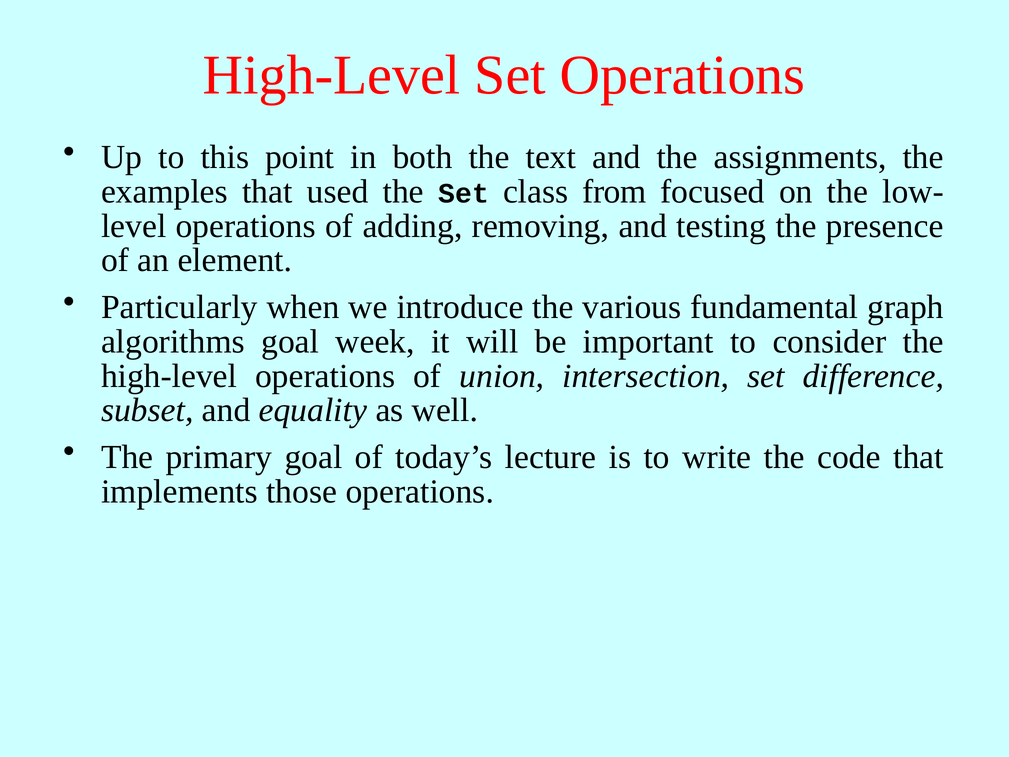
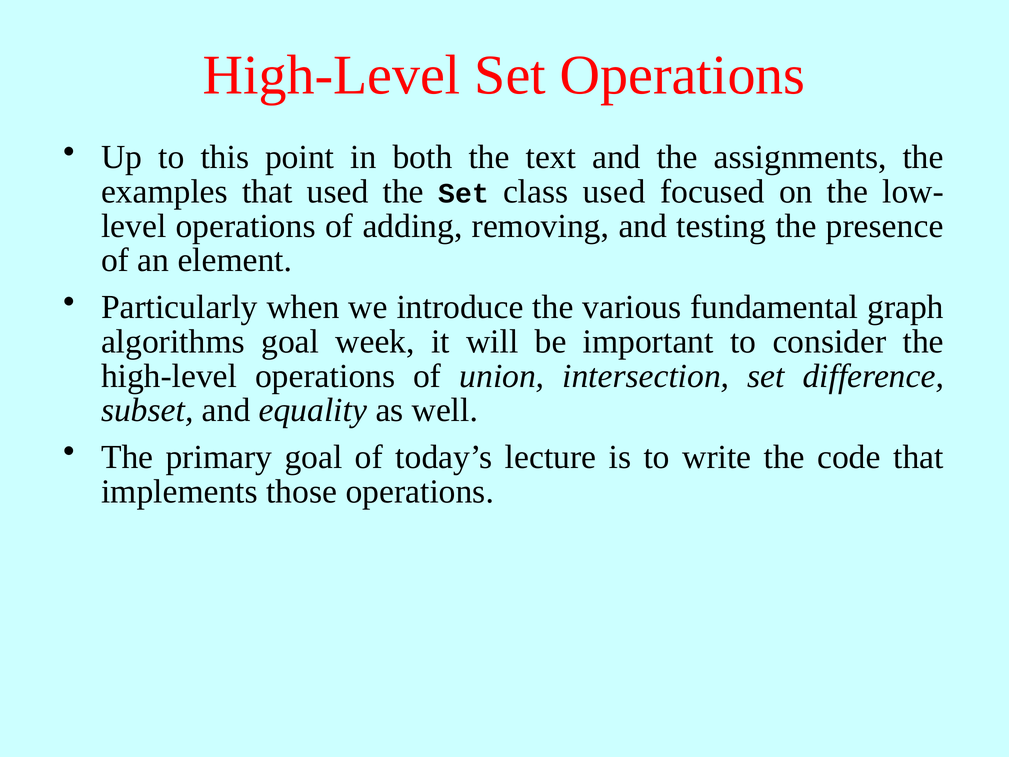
class from: from -> used (614, 192)
